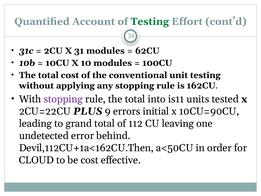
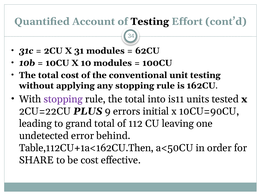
Testing colour: green -> black (150, 21)
Devil,112CU+1a<162CU.Then: Devil,112CU+1a<162CU.Then -> Table,112CU+1a<162CU.Then (86, 148)
CLOUD: CLOUD -> SHARE (36, 160)
